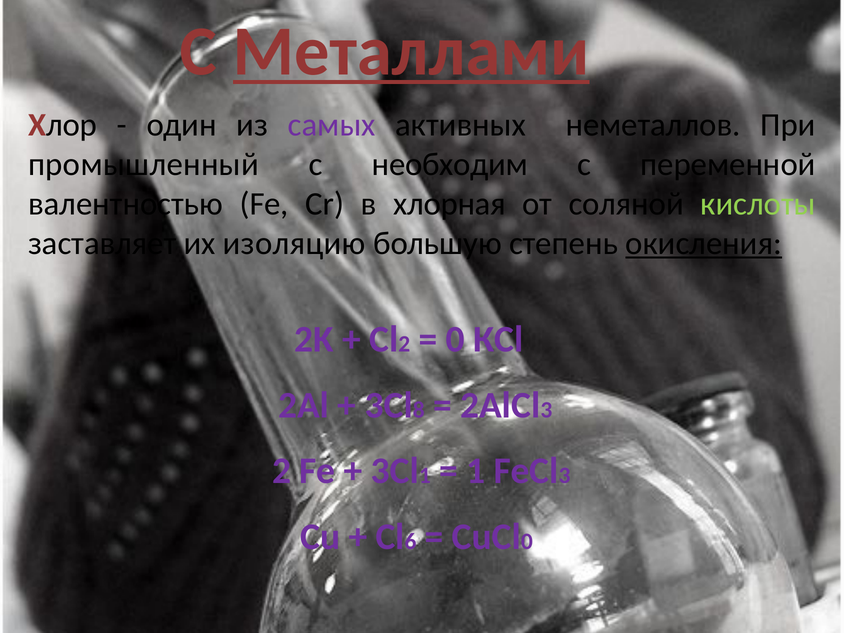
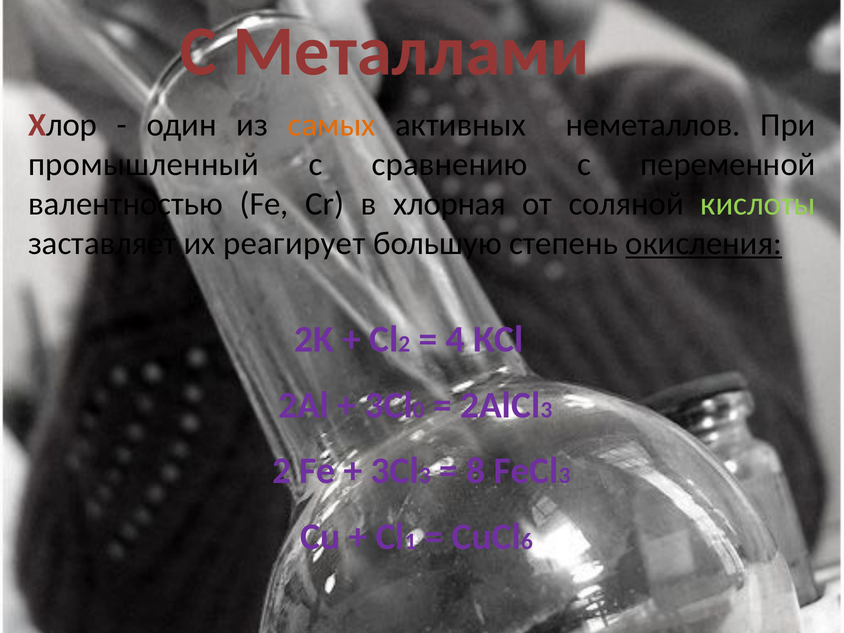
Металлами underline: present -> none (411, 52)
самых colour: purple -> orange (332, 125)
необходим: необходим -> сравнению (450, 164)
изоляцию: изоляцию -> реагирует (294, 243)
0: 0 -> 4 (455, 339)
8: 8 -> 0 (419, 410)
1: 1 -> 3 (425, 476)
1: 1 -> 8 (476, 471)
6: 6 -> 1 (411, 542)
0: 0 -> 6 (527, 542)
